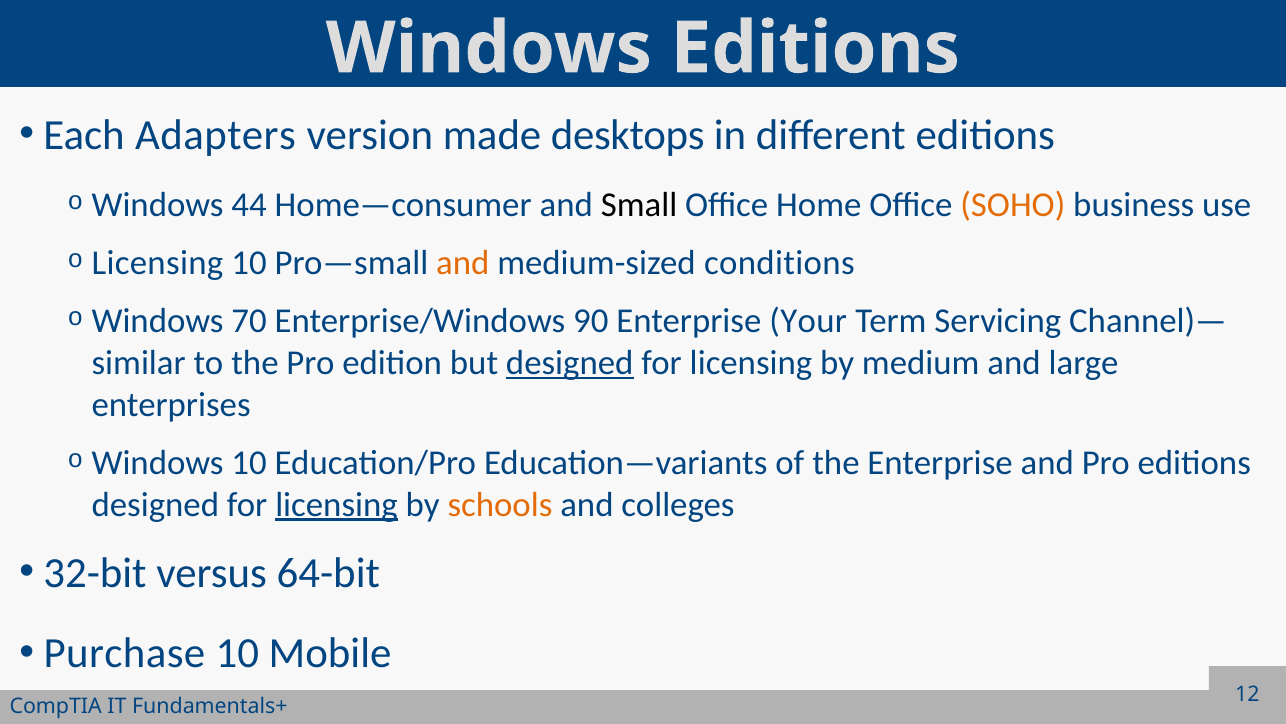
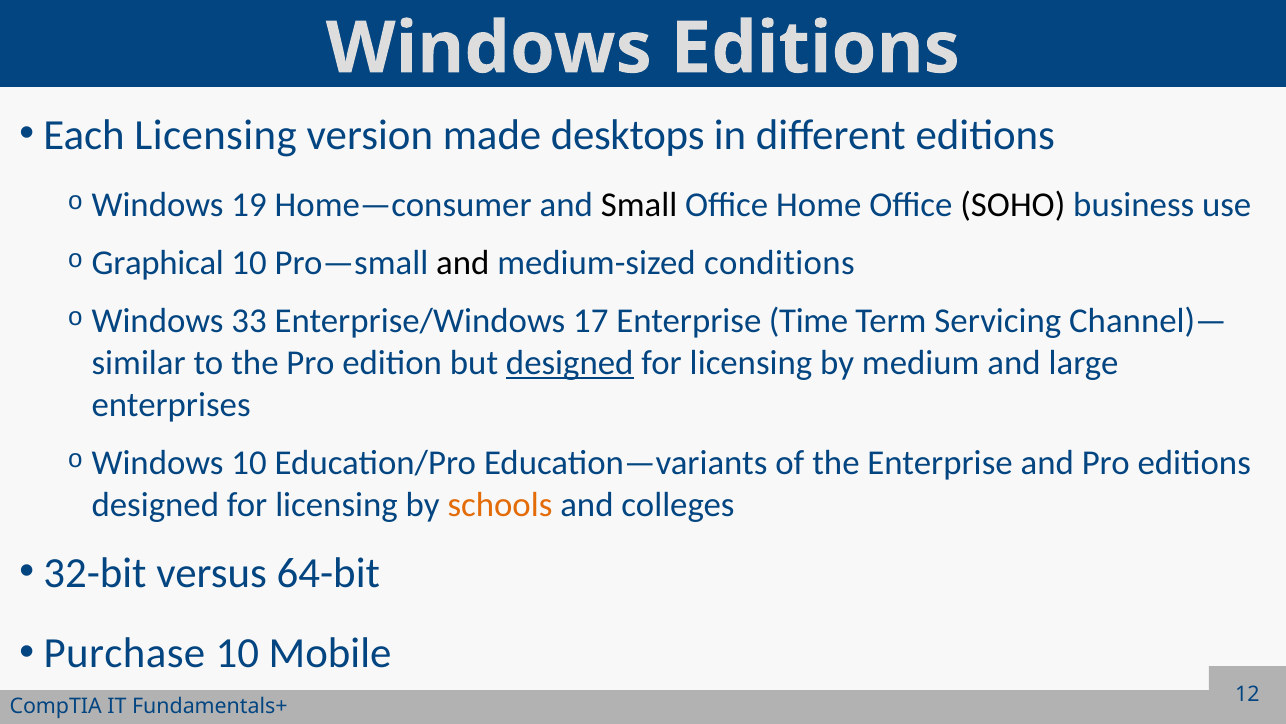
Each Adapters: Adapters -> Licensing (216, 135)
44: 44 -> 19 (249, 205)
SOHO colour: orange -> black (1013, 205)
Licensing: Licensing -> Graphical (158, 263)
and colour: orange -> black (463, 263)
70: 70 -> 33 (249, 321)
90: 90 -> 17 (591, 321)
Your: Your -> Time (809, 321)
licensing underline: present -> none (337, 504)
